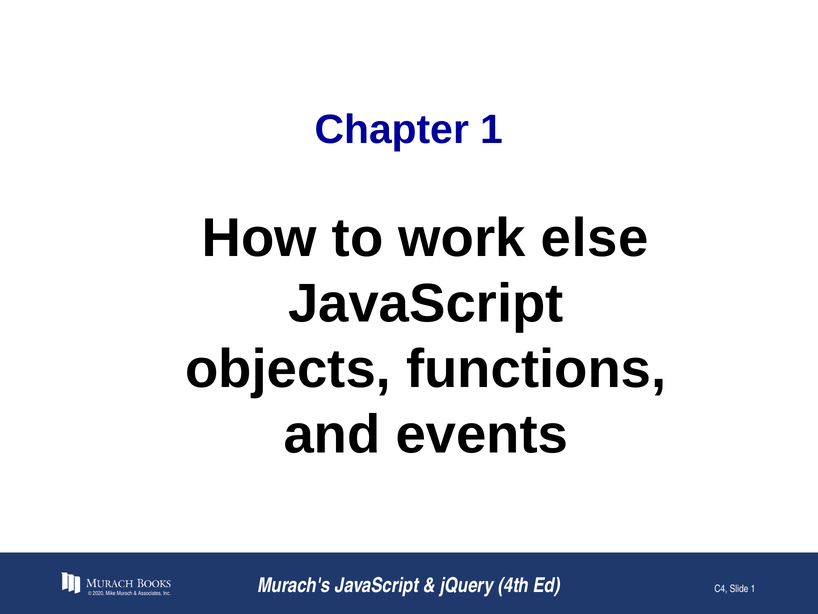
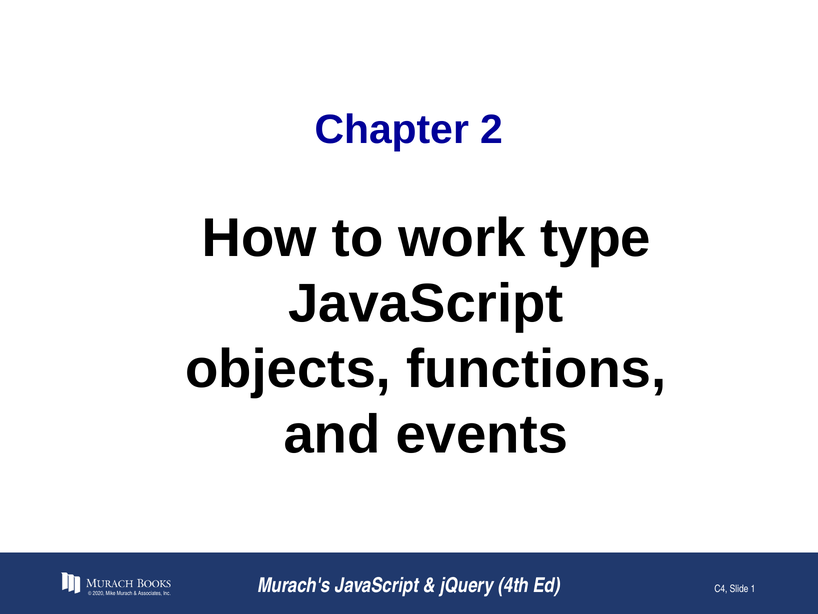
Chapter 1: 1 -> 2 (492, 130)
else: else -> type (595, 238)
